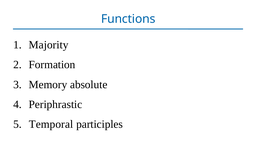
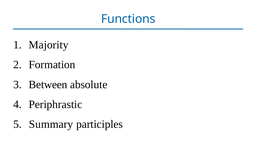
Memory: Memory -> Between (48, 85)
Temporal: Temporal -> Summary (51, 124)
